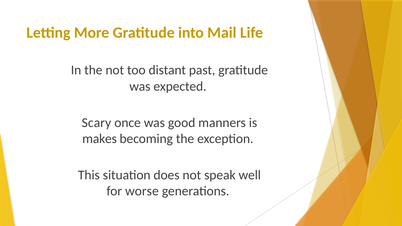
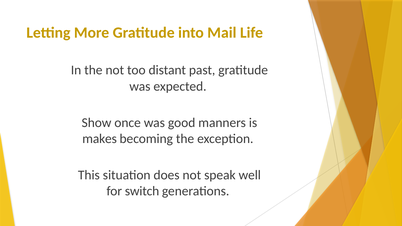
Scary: Scary -> Show (97, 123)
worse: worse -> switch (142, 191)
